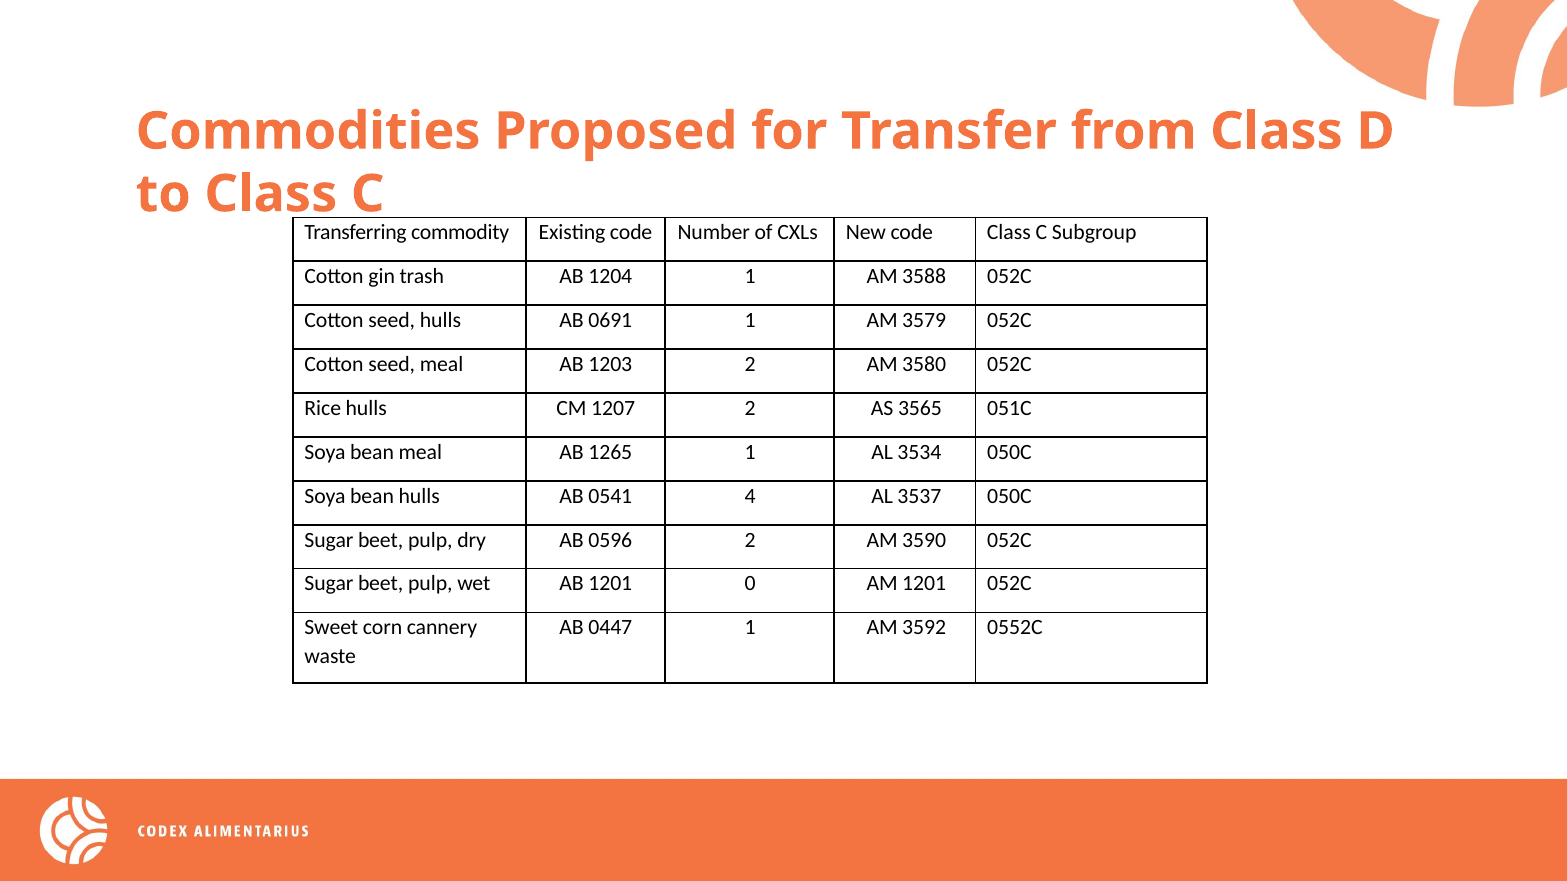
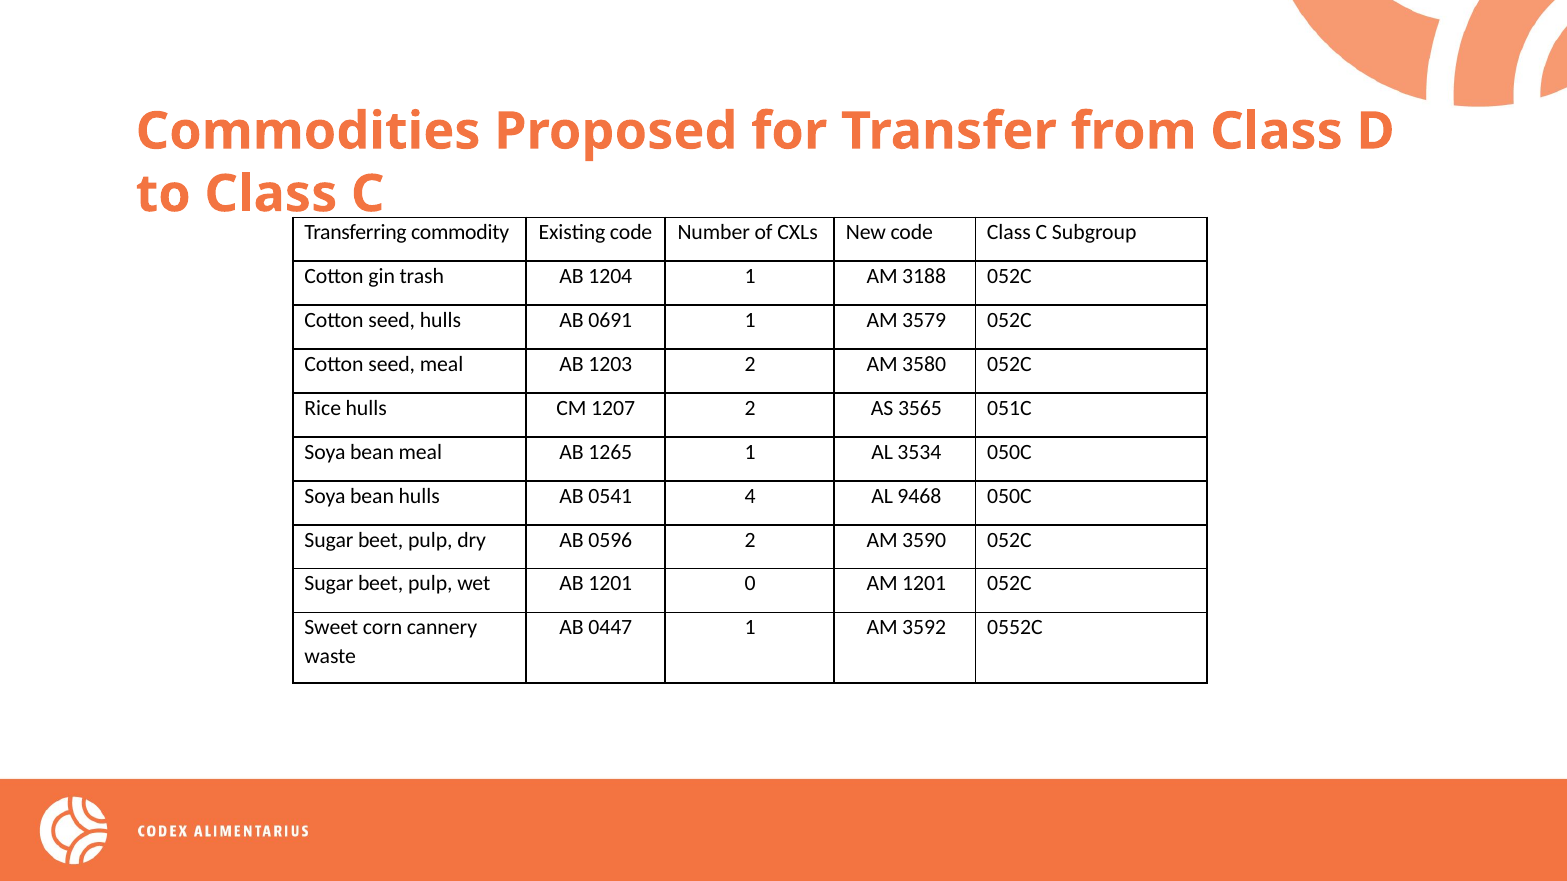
3588: 3588 -> 3188 (924, 277)
3537: 3537 -> 9468 (919, 496)
